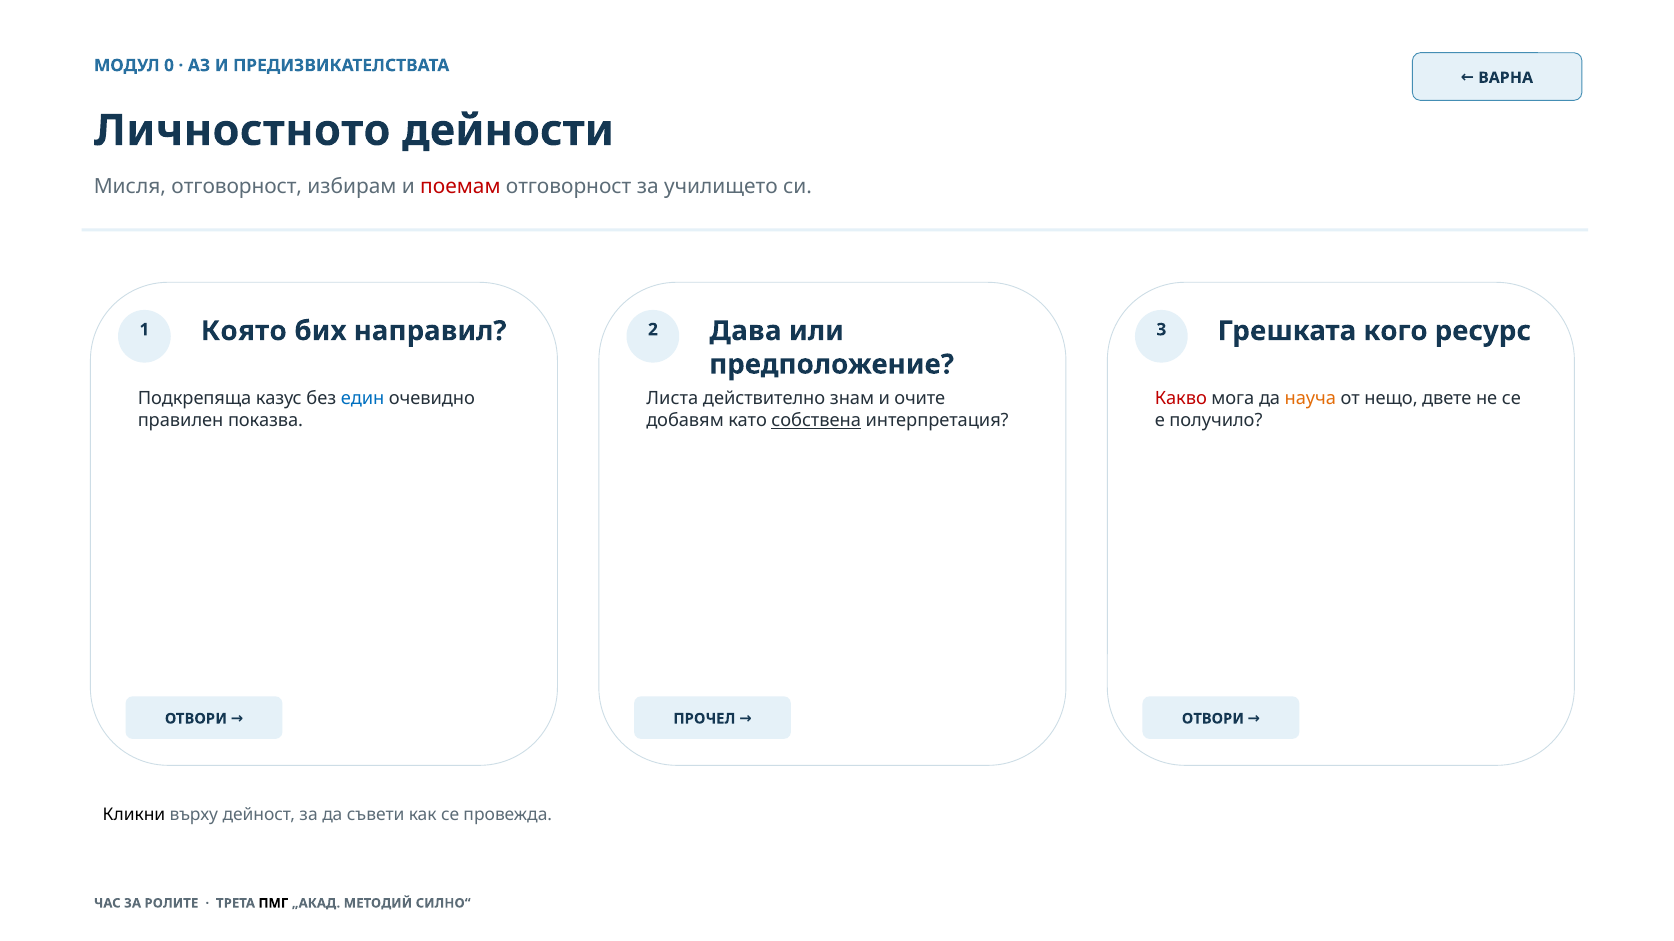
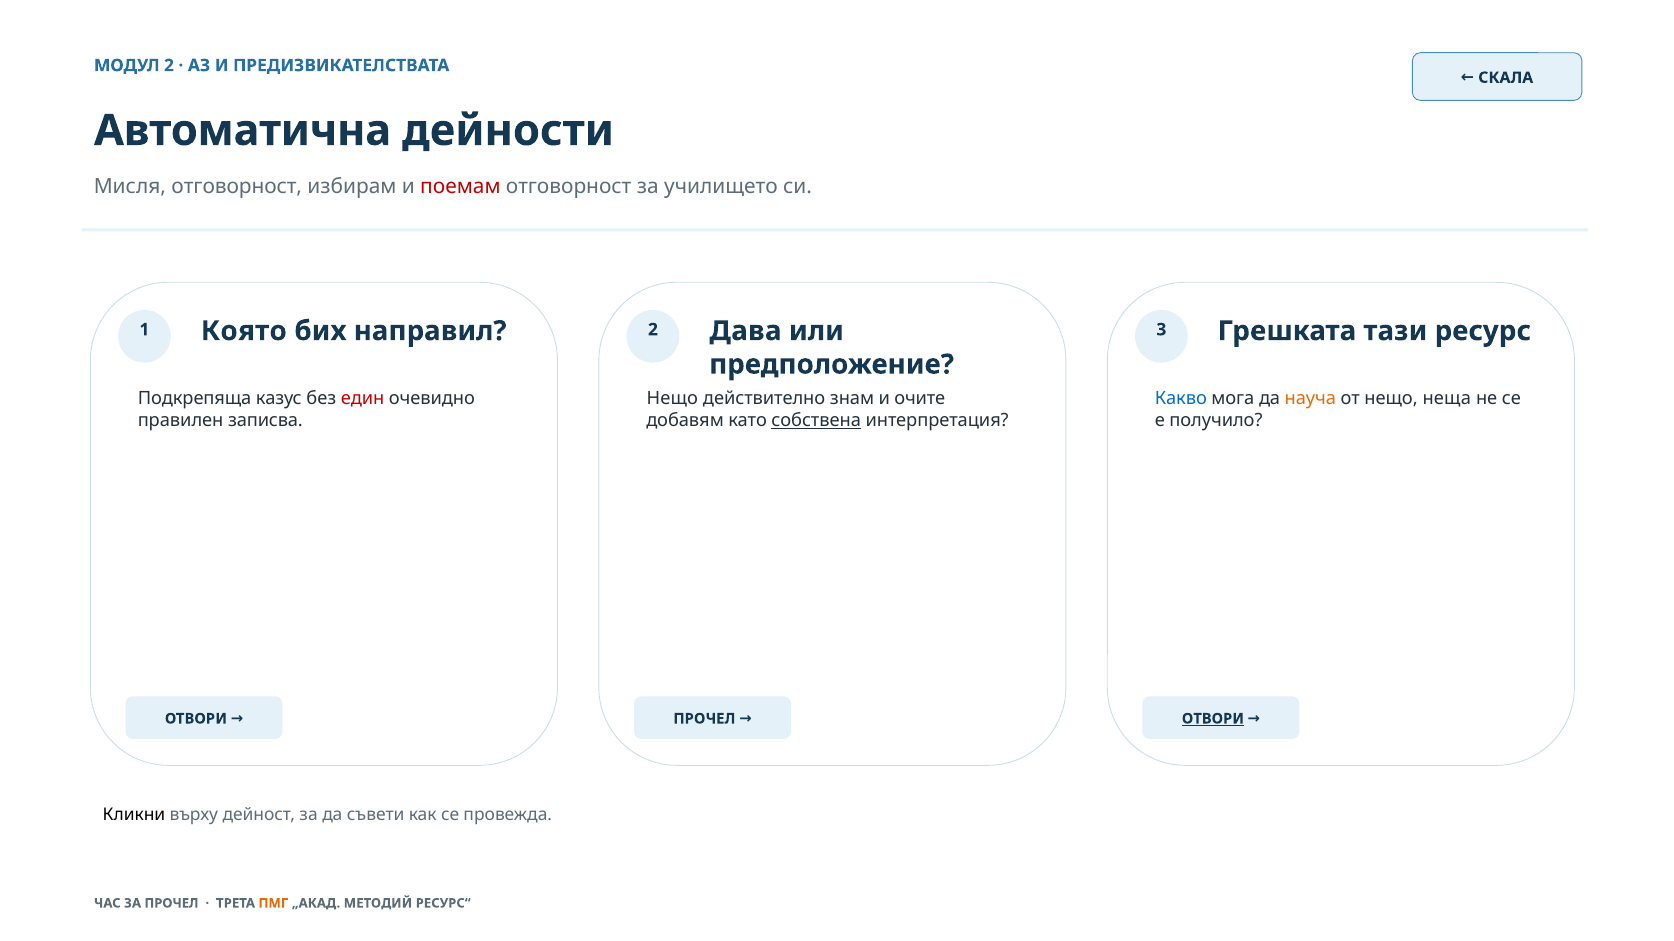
МОДУЛ 0: 0 -> 2 (169, 66)
ВАРНА: ВАРНА -> СКАЛА (1506, 78)
Личностното: Личностното -> Автоматична (243, 131)
кого: кого -> тази (1395, 331)
един colour: blue -> red (363, 399)
Листа: Листа -> Нещо (672, 399)
Какво colour: red -> blue (1181, 399)
двете: двете -> неща (1447, 399)
показва: показва -> записва (265, 421)
ОТВОРИ underline: none -> present (1213, 719)
ЗА РОЛИТЕ: РОЛИТЕ -> ПРОЧЕЛ (171, 904)
ПМГ colour: black -> orange (273, 904)
СИЛНО“: СИЛНО“ -> РЕСУРС“ (443, 904)
